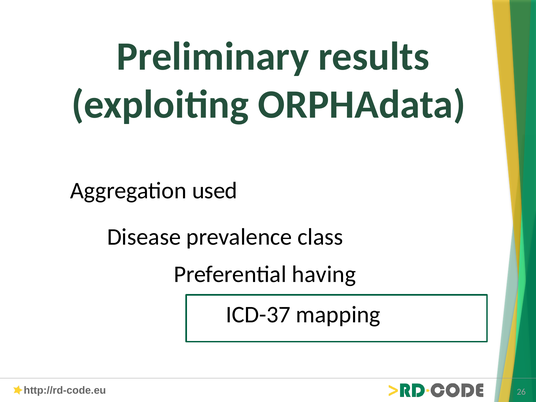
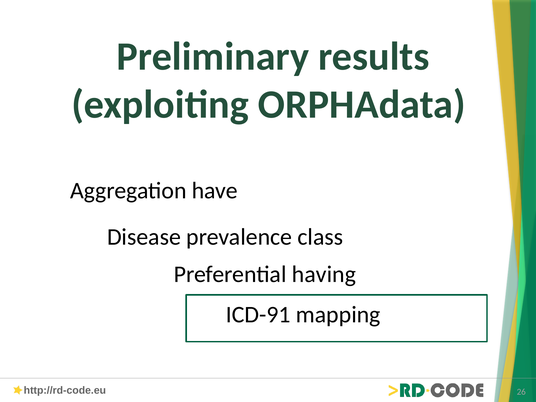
used: used -> have (215, 191)
ICD-37: ICD-37 -> ICD-91 (258, 315)
